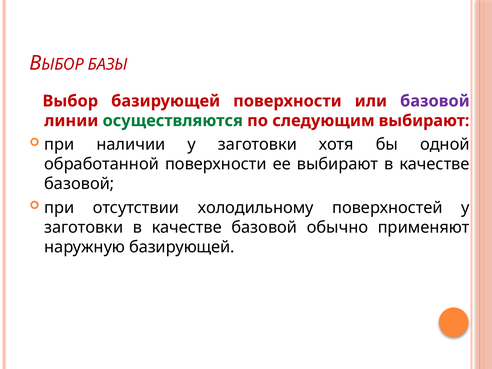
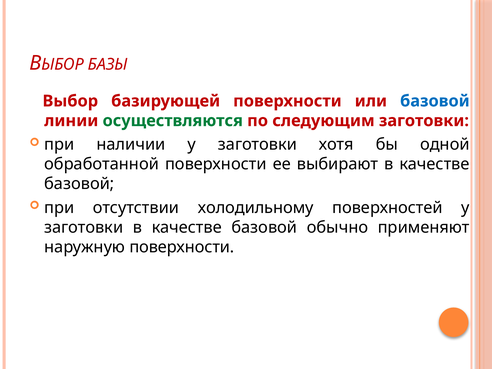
базовой colour: purple -> blue (435, 101)
следующим выбирают: выбирают -> заготовки (424, 121)
наружную базирующей: базирующей -> поверхности (182, 247)
